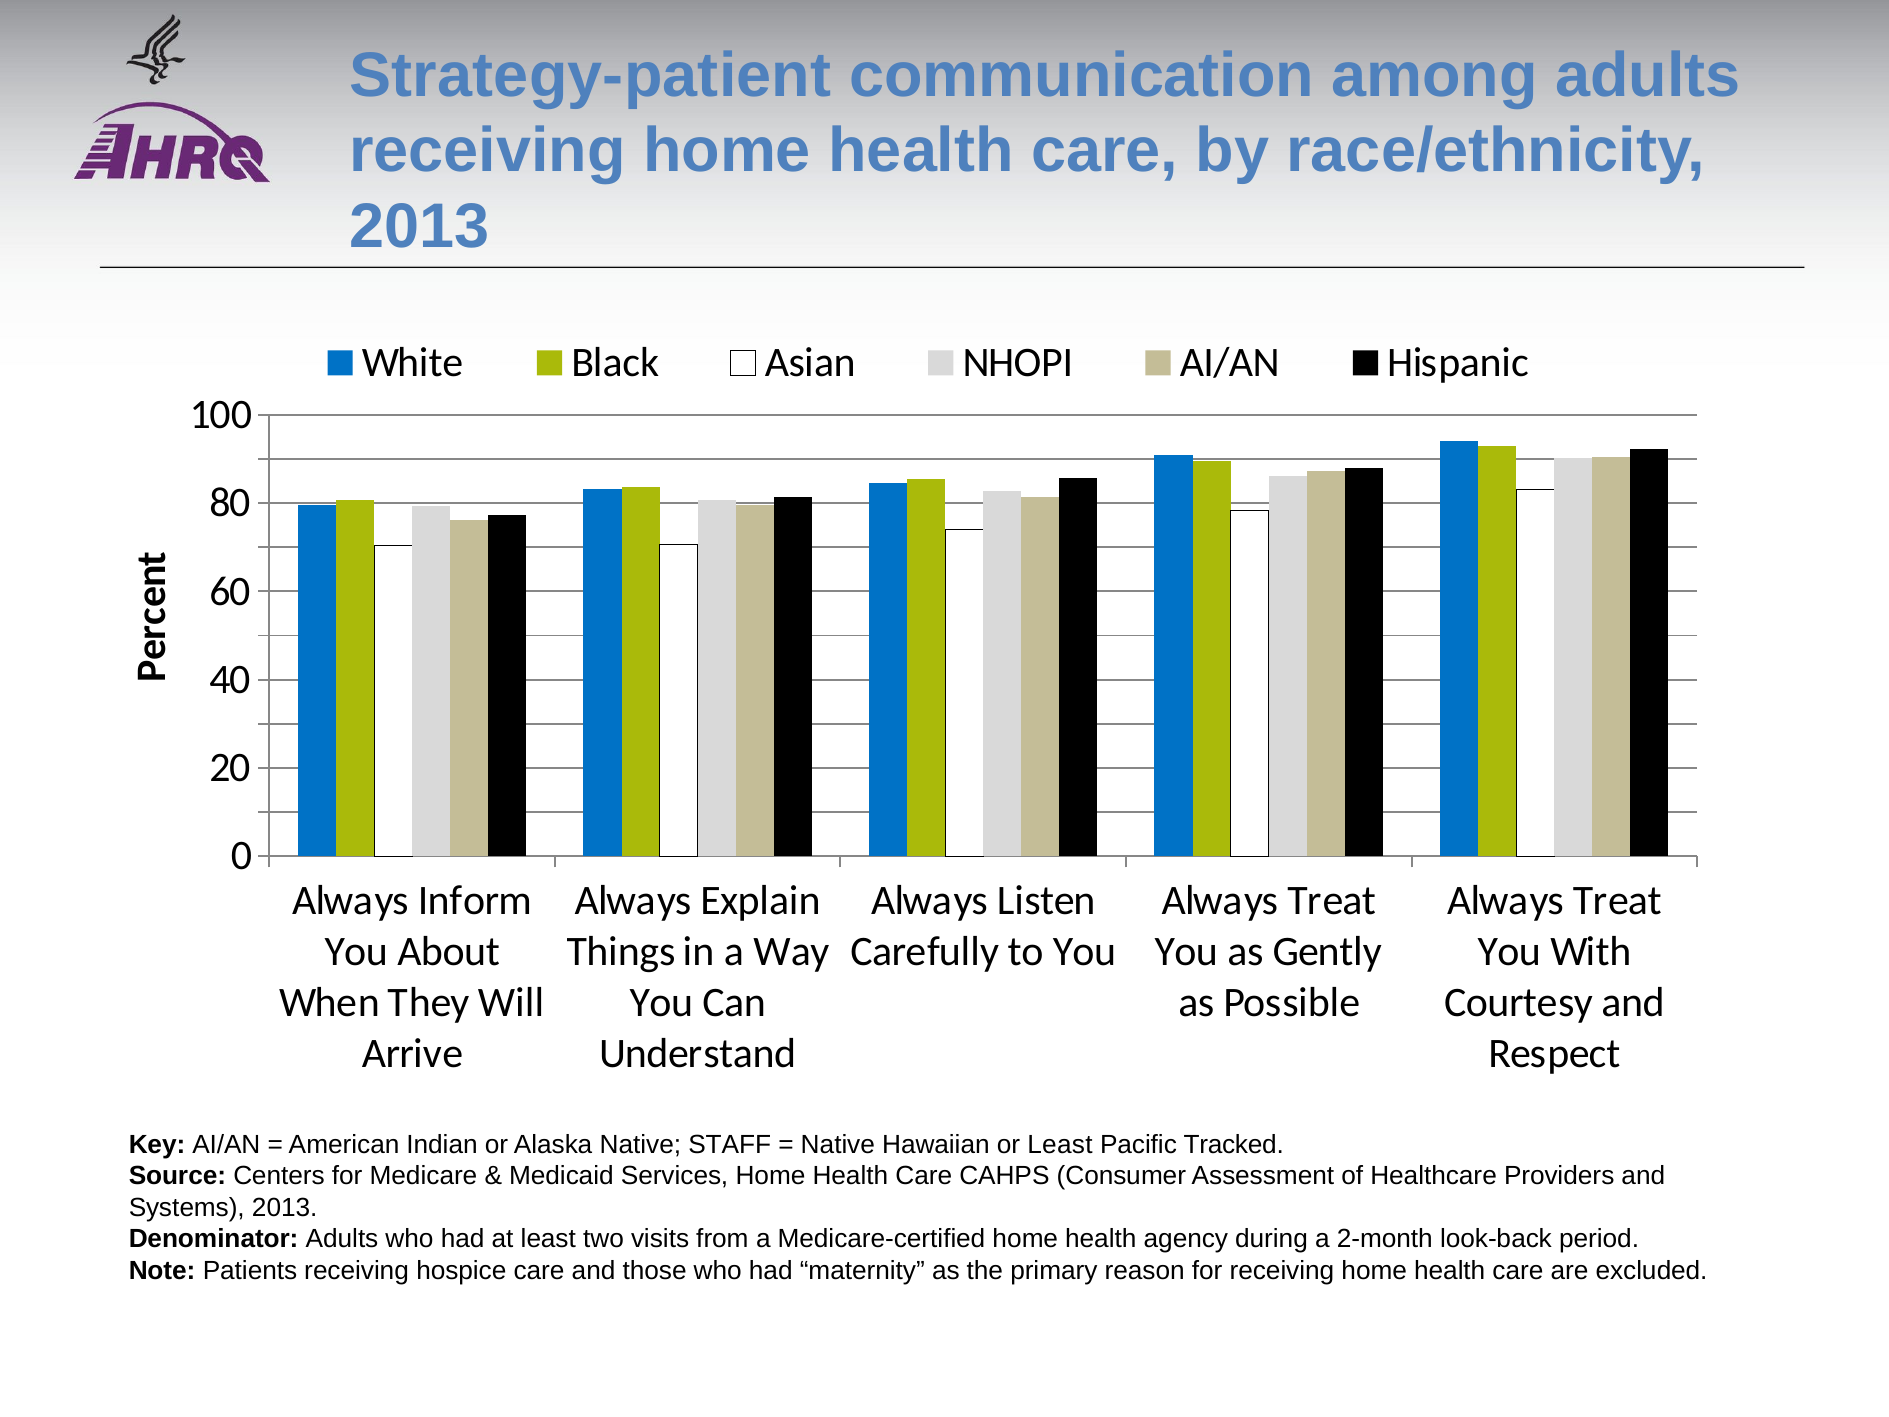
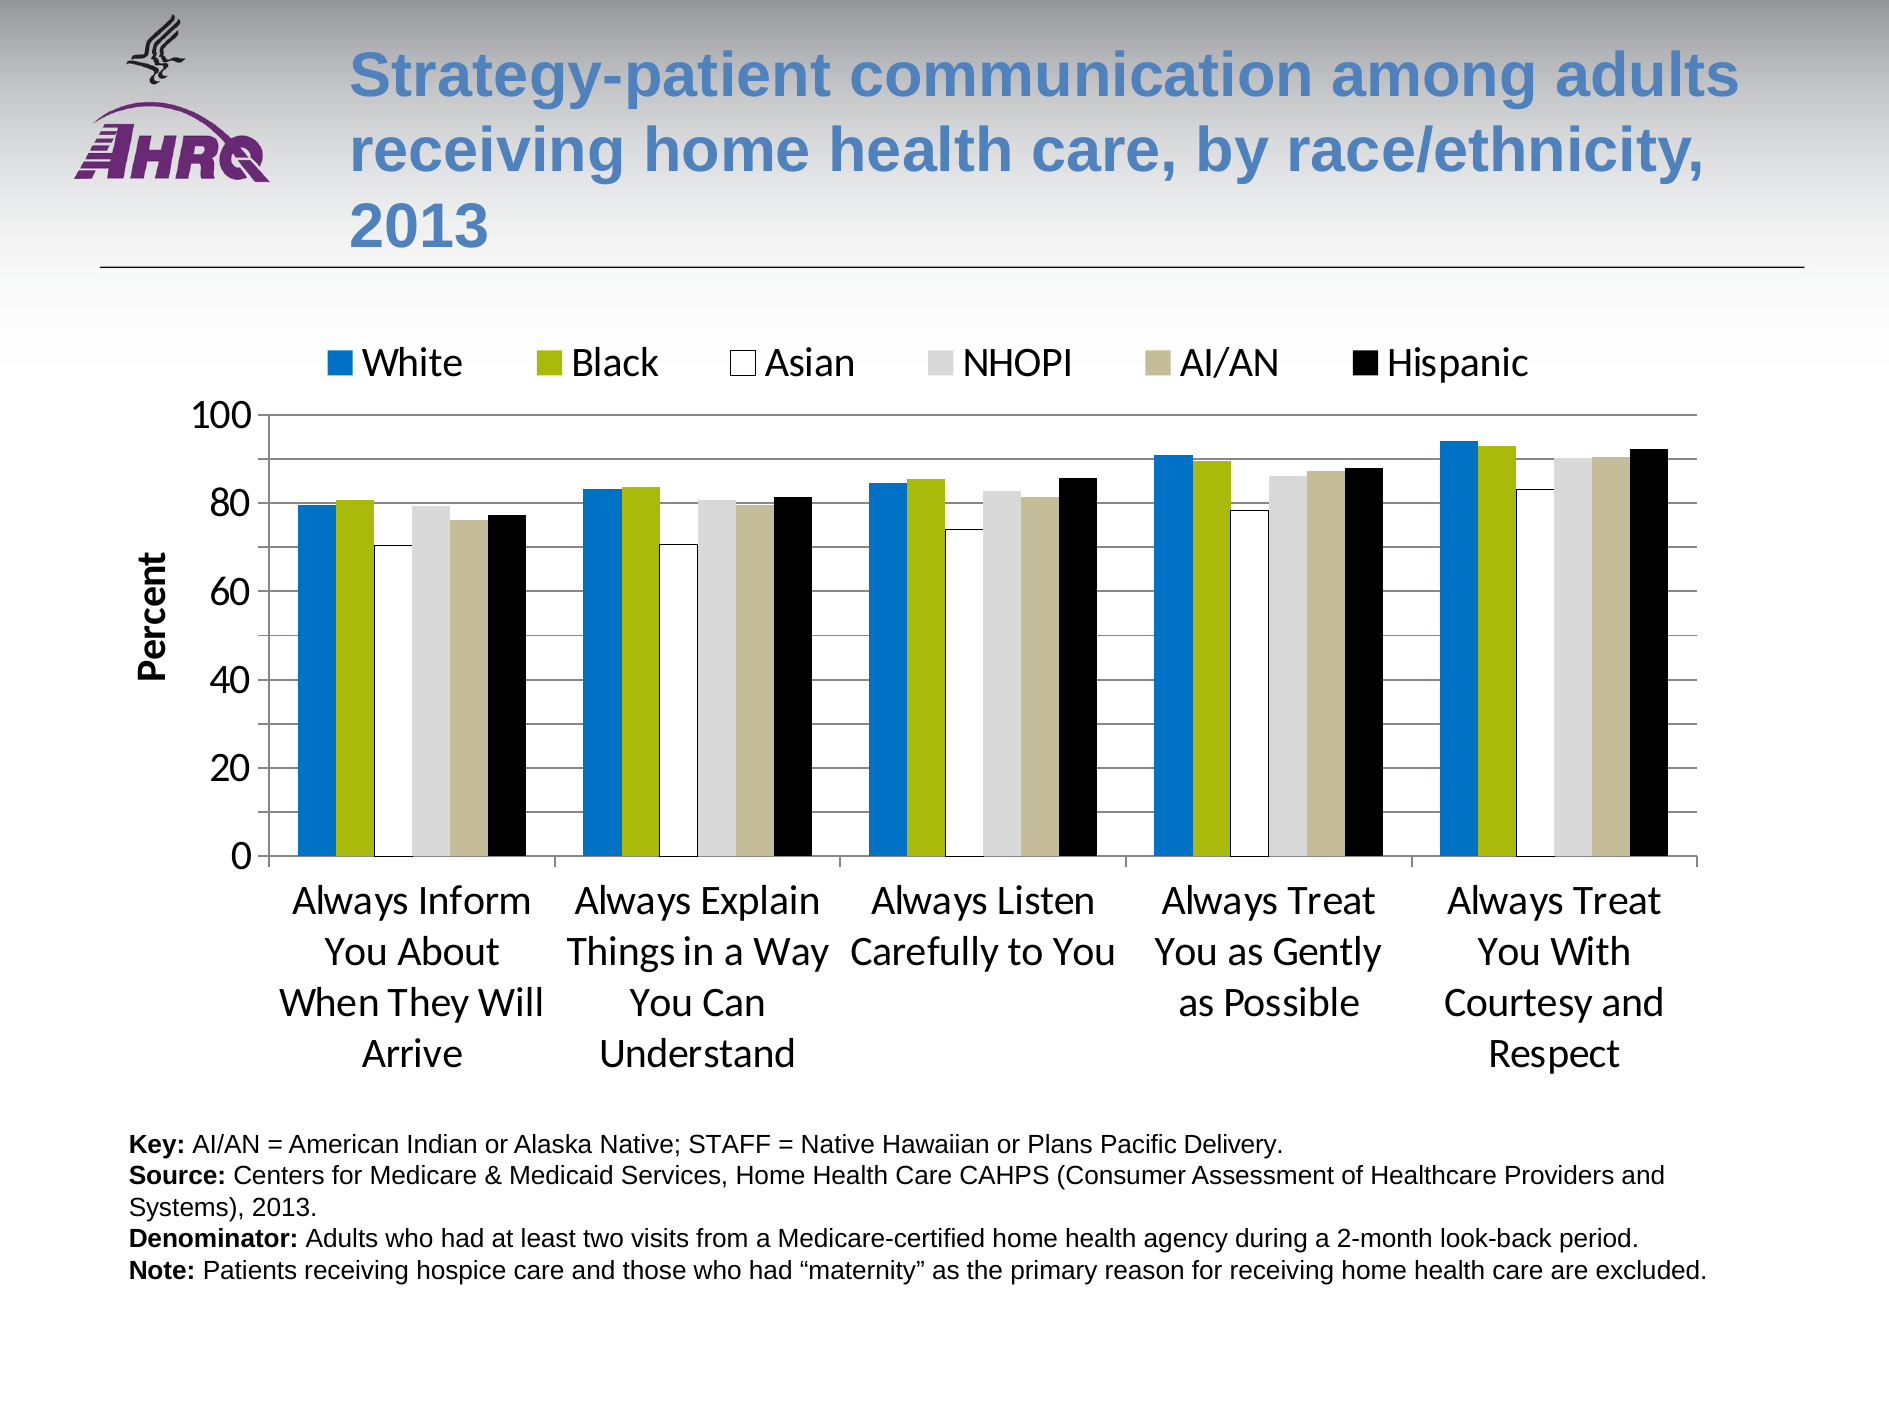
or Least: Least -> Plans (1060, 1144)
Tracked: Tracked -> Delivery (1234, 1144)
